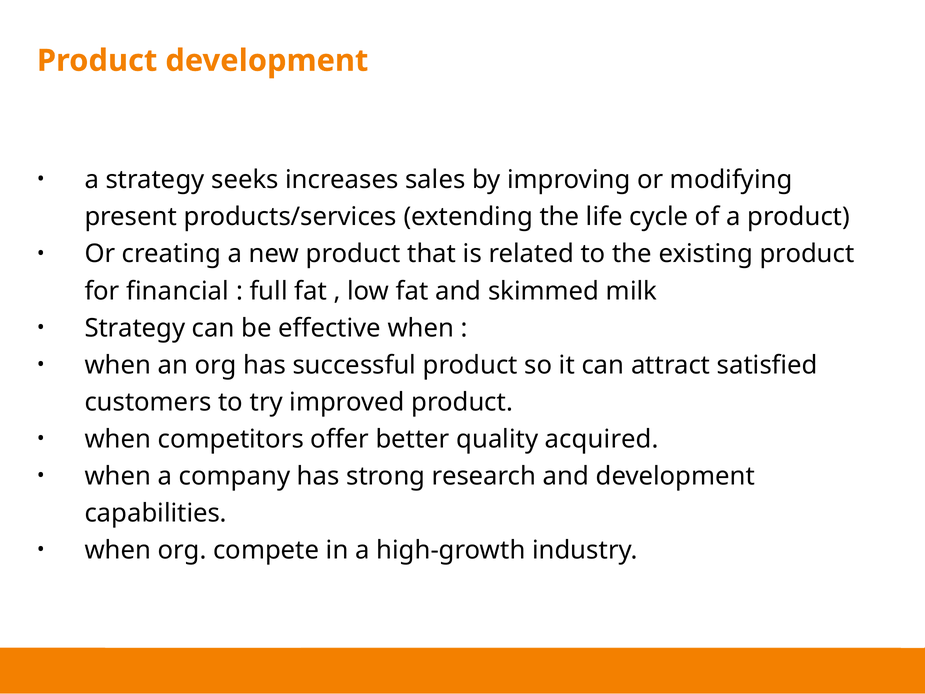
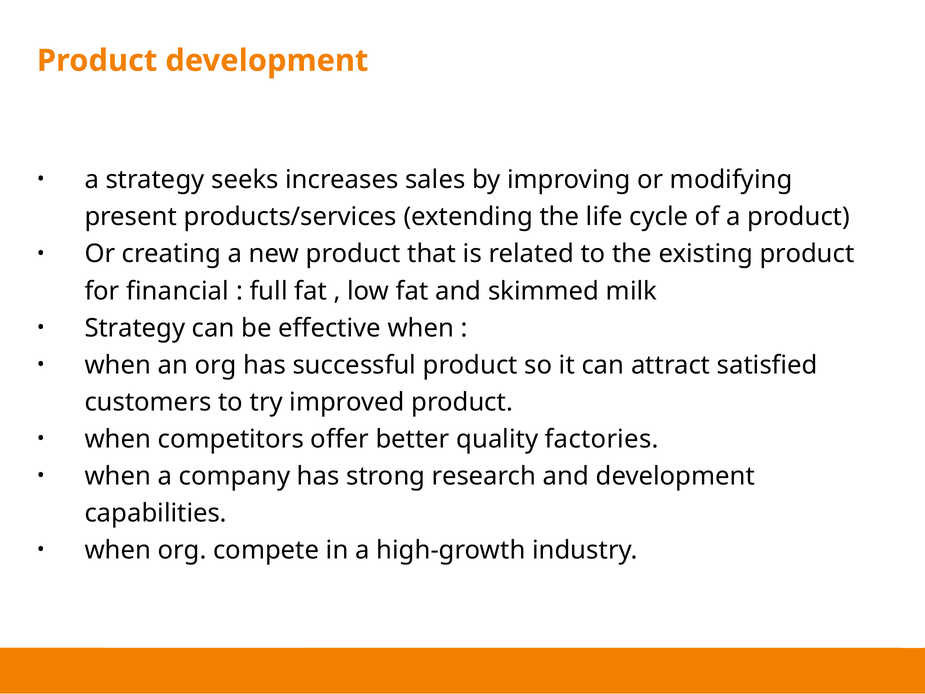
acquired: acquired -> factories (602, 439)
